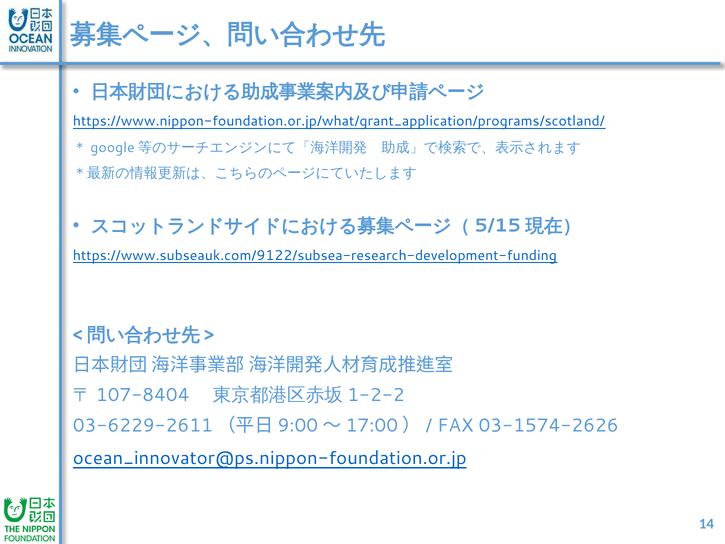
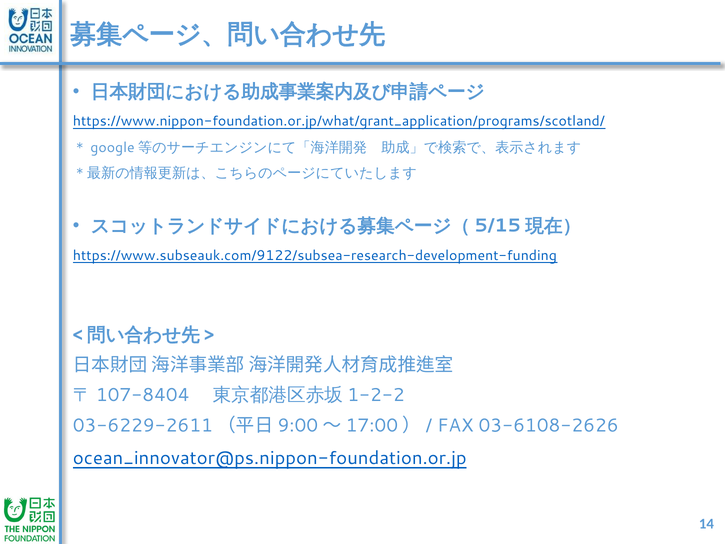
03-1574-2626: 03-1574-2626 -> 03-6108-2626 (549, 425)
